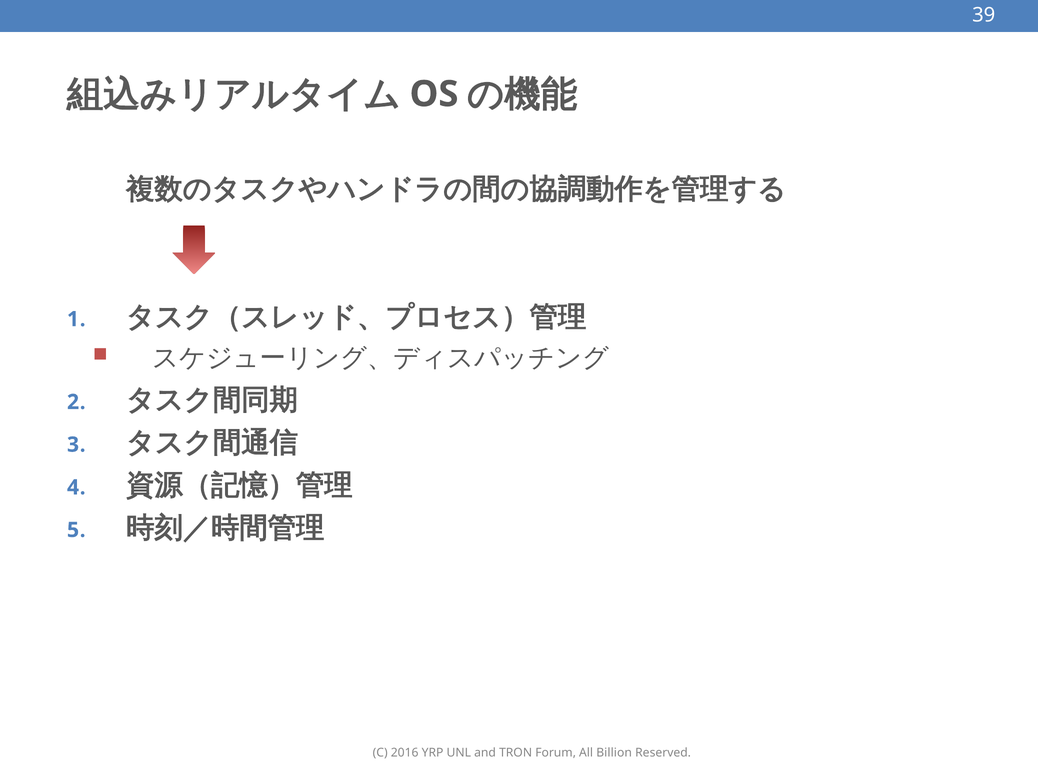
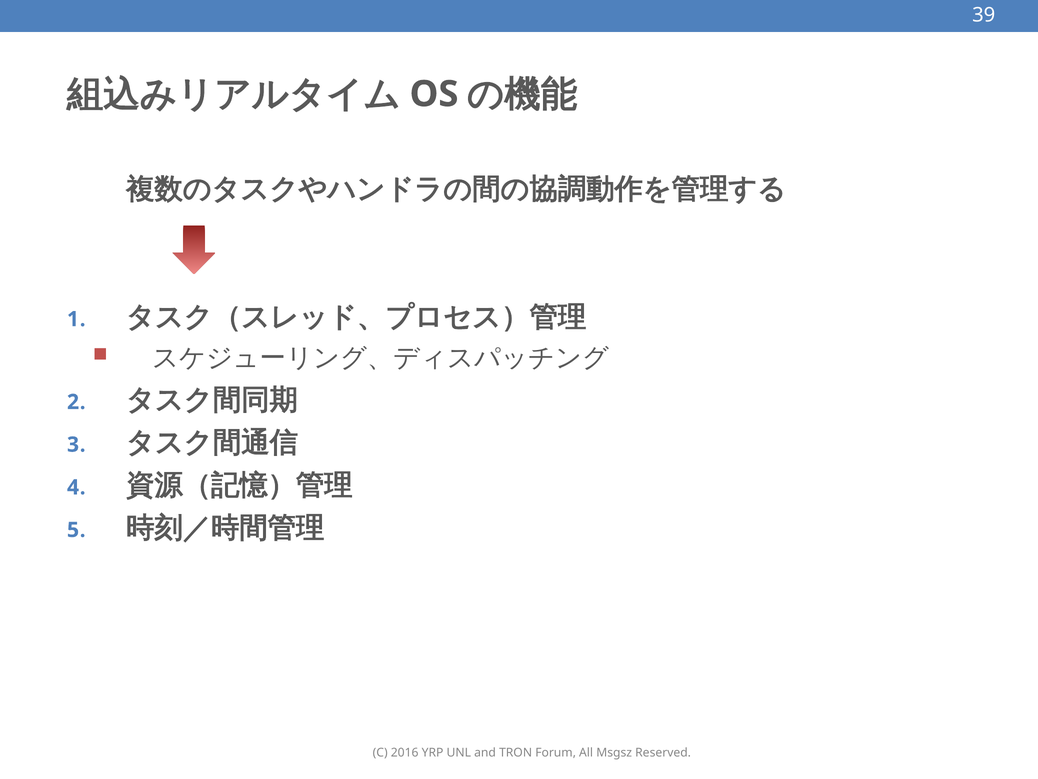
Billion: Billion -> Msgsz (614, 752)
